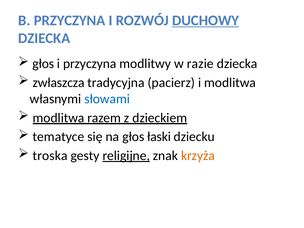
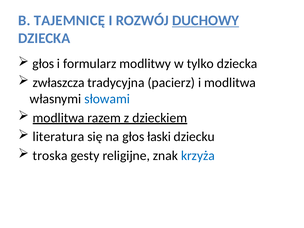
B PRZYCZYNA: PRZYCZYNA -> TAJEMNICĘ (69, 21)
i przyczyna: przyczyna -> formularz (90, 64)
razie: razie -> tylko (200, 64)
tematyce: tematyce -> literatura (59, 137)
religijne underline: present -> none (126, 156)
krzyża colour: orange -> blue (198, 156)
